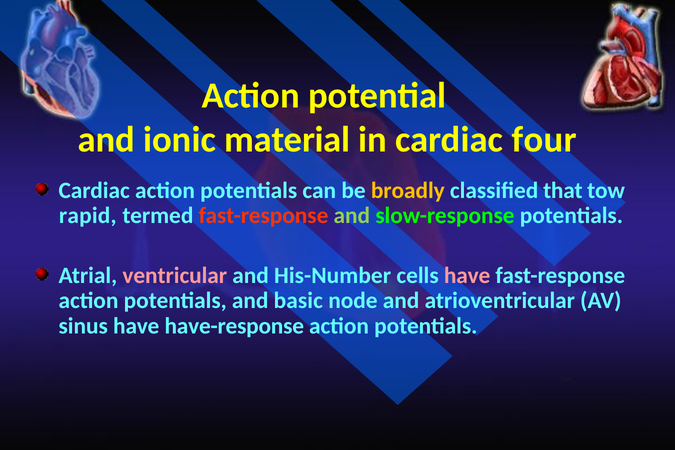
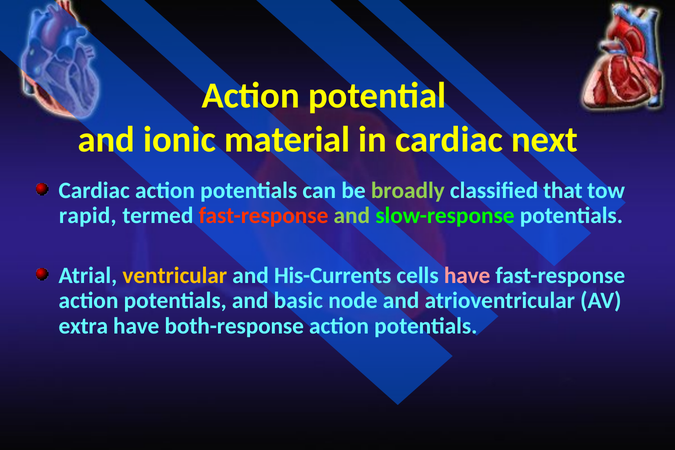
four: four -> next (545, 140)
broadly colour: yellow -> light green (408, 190)
ventricular colour: pink -> yellow (175, 275)
His-Number: His-Number -> His-Currents (333, 275)
sinus: sinus -> extra (83, 326)
have-response: have-response -> both-response (234, 326)
